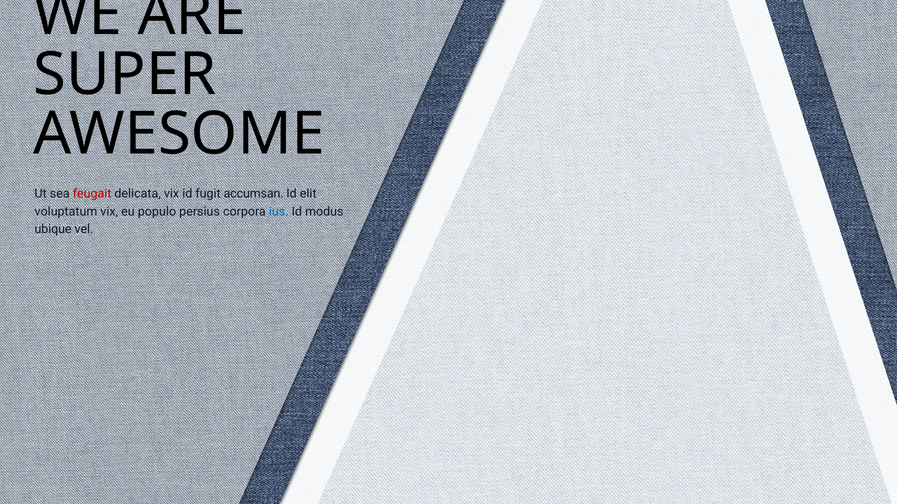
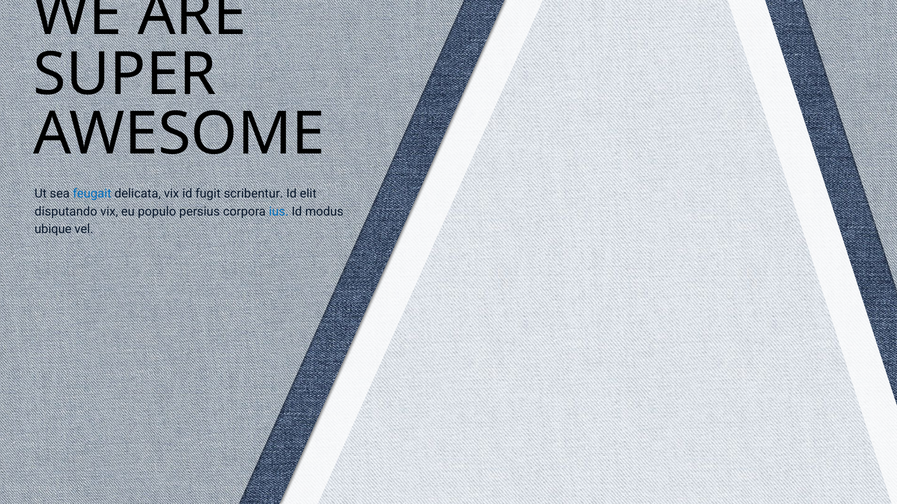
feugait colour: red -> blue (92, 194)
accumsan: accumsan -> scribentur (254, 194)
voluptatum: voluptatum -> disputando (66, 212)
